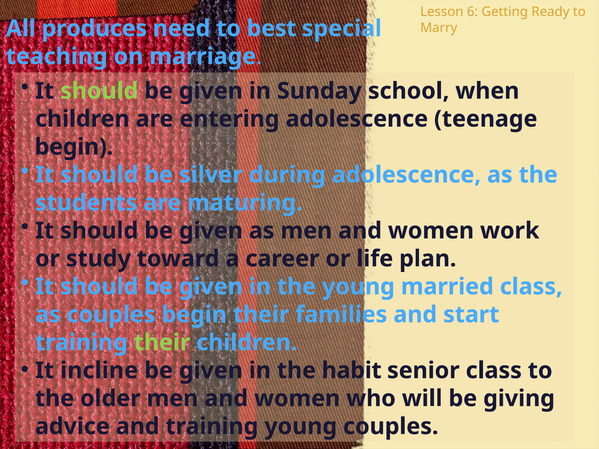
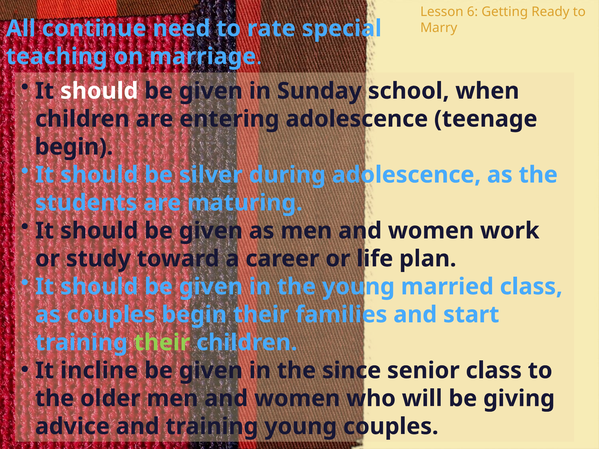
produces: produces -> continue (94, 29)
best: best -> rate (271, 29)
should colour: light green -> white (99, 91)
habit: habit -> since (352, 371)
